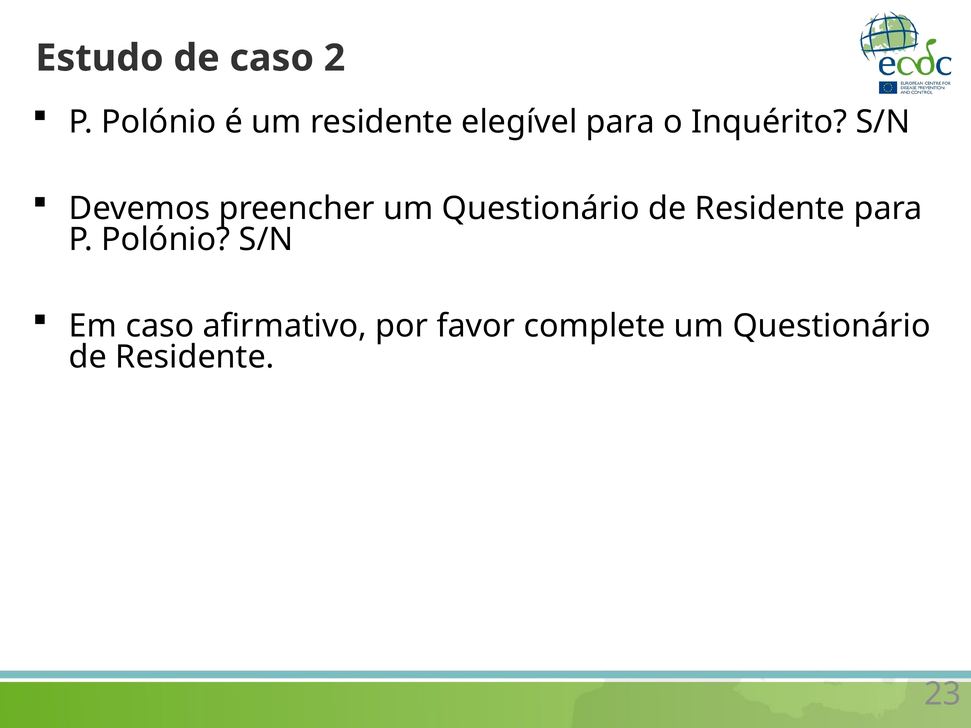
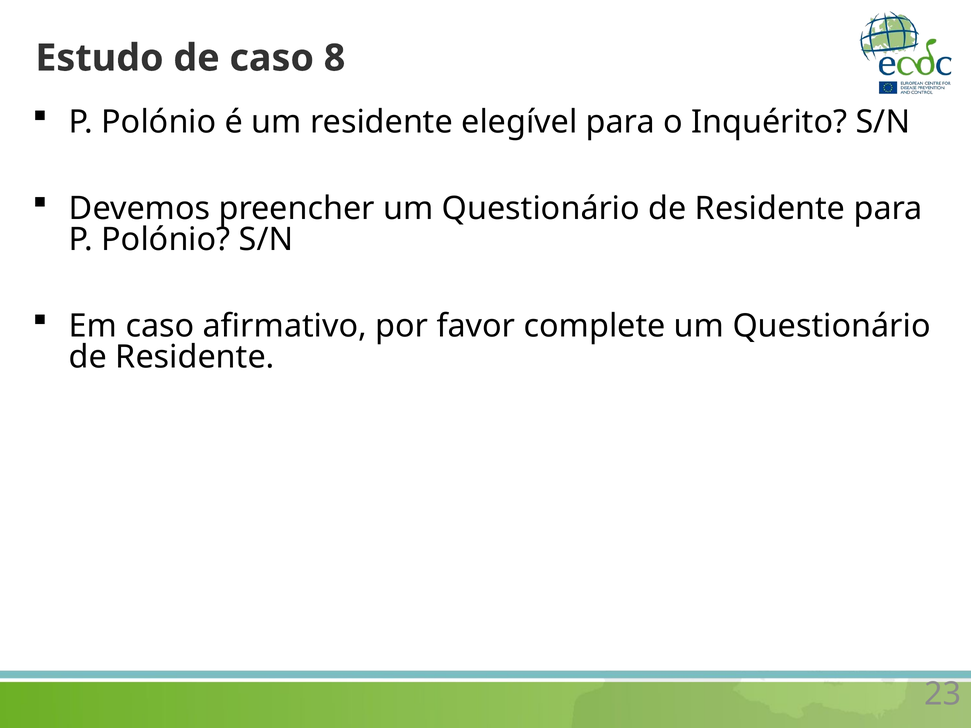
2: 2 -> 8 (335, 58)
